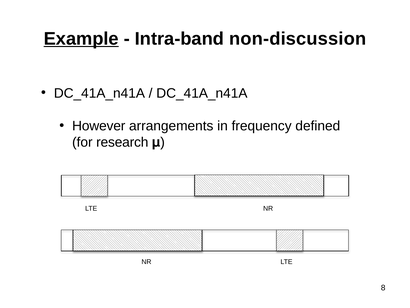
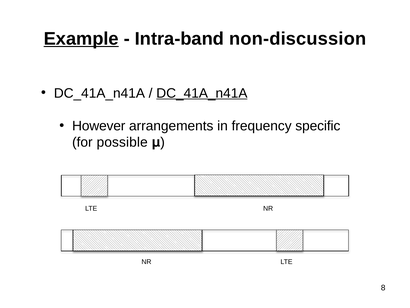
DC_41A_n41A underline: none -> present (202, 93)
defined: defined -> specific (318, 126)
research: research -> possible (122, 142)
